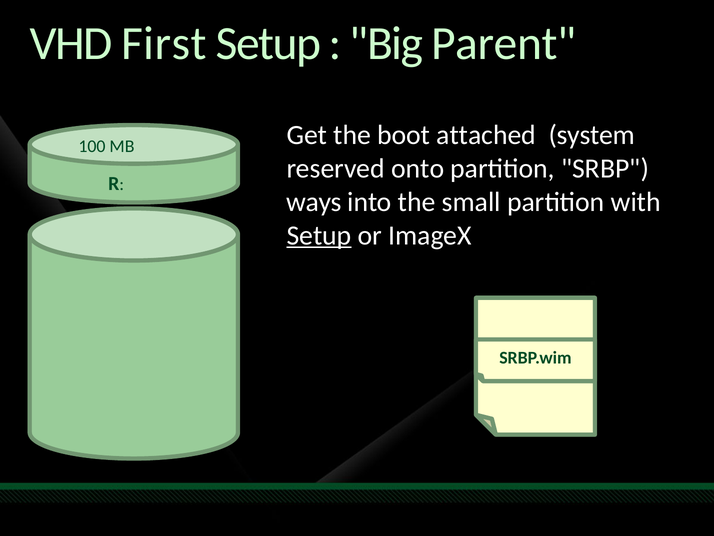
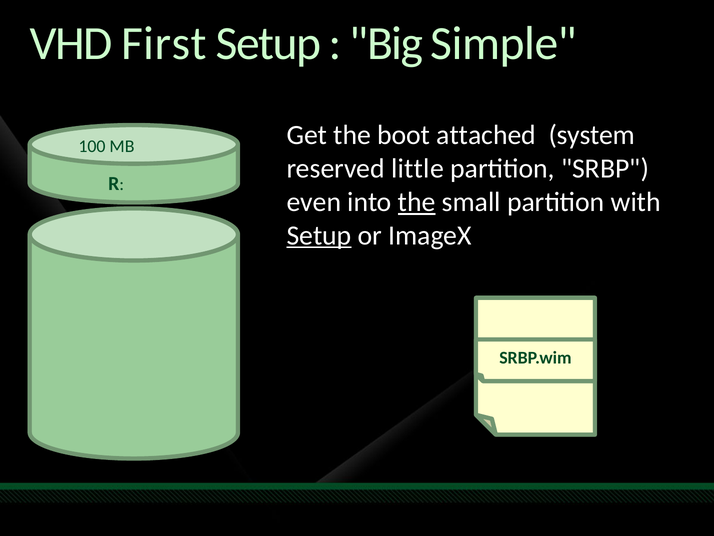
Parent: Parent -> Simple (504, 43)
onto: onto -> little (417, 168)
ways: ways -> even (314, 202)
the underline: none -> present (417, 202)
